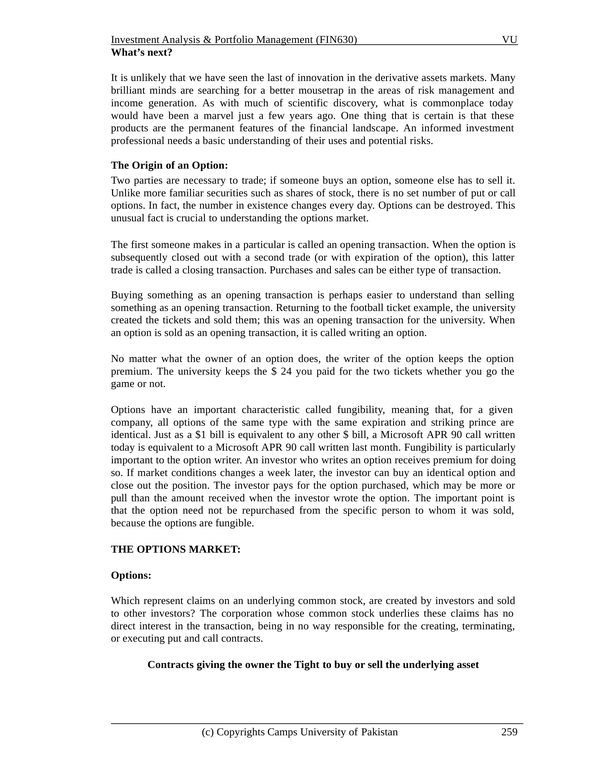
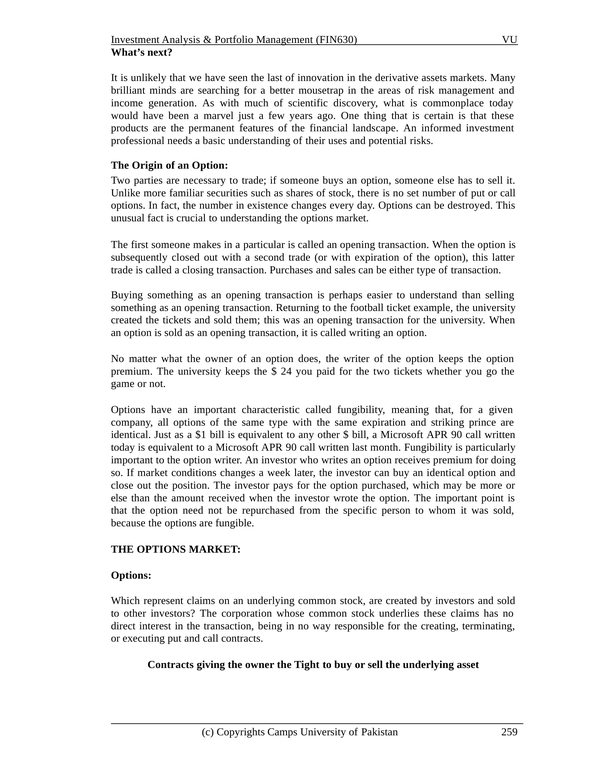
pull: pull -> else (119, 498)
